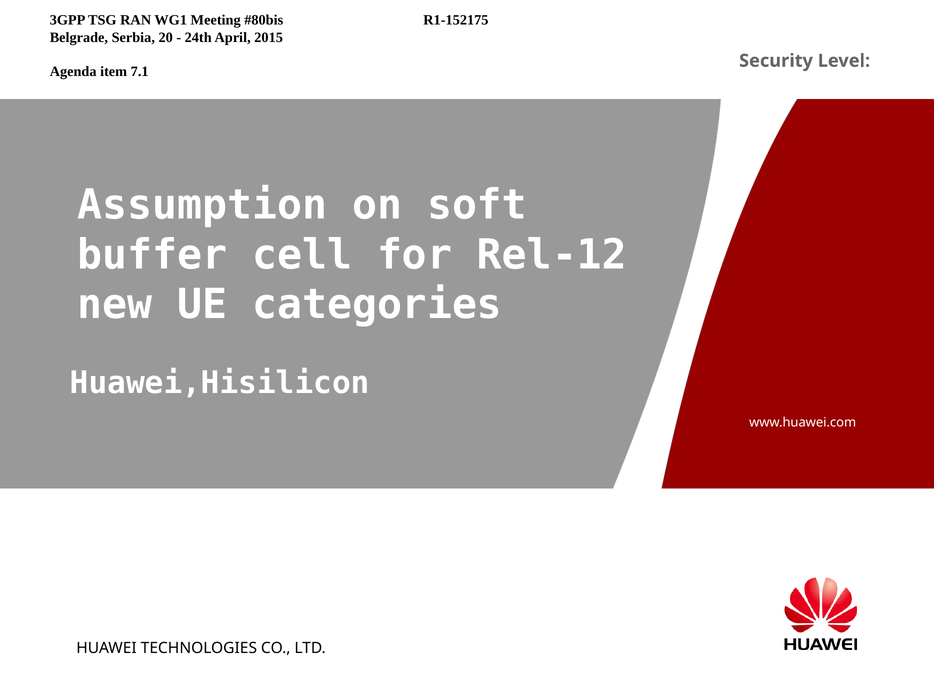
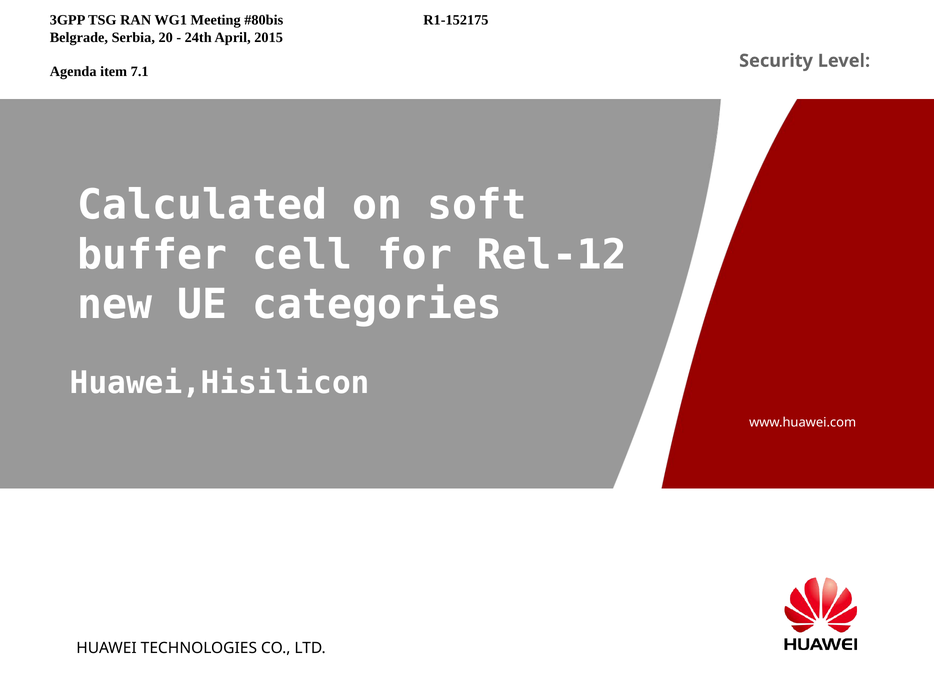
Assumption: Assumption -> Calculated (202, 205)
